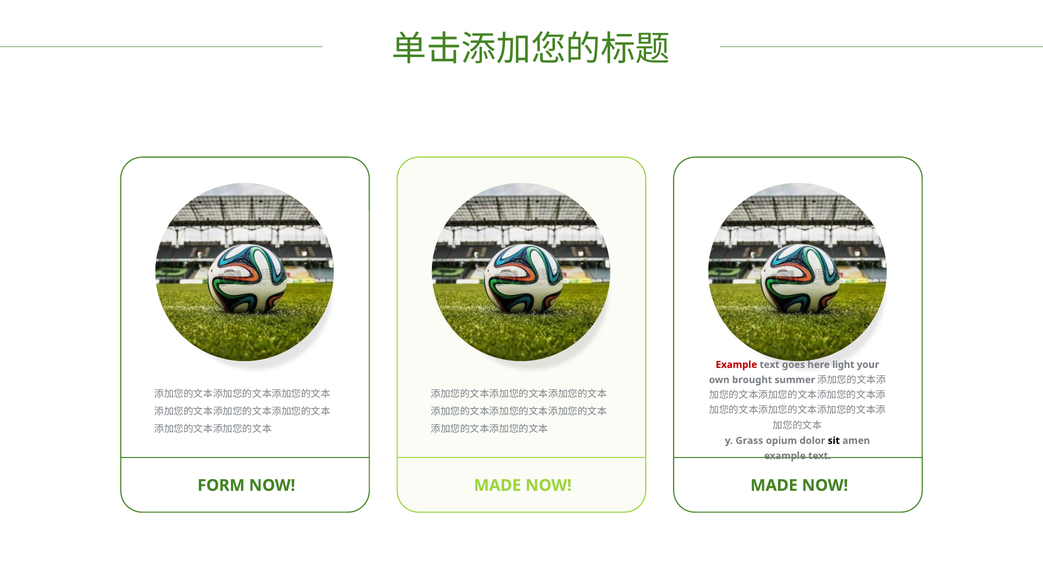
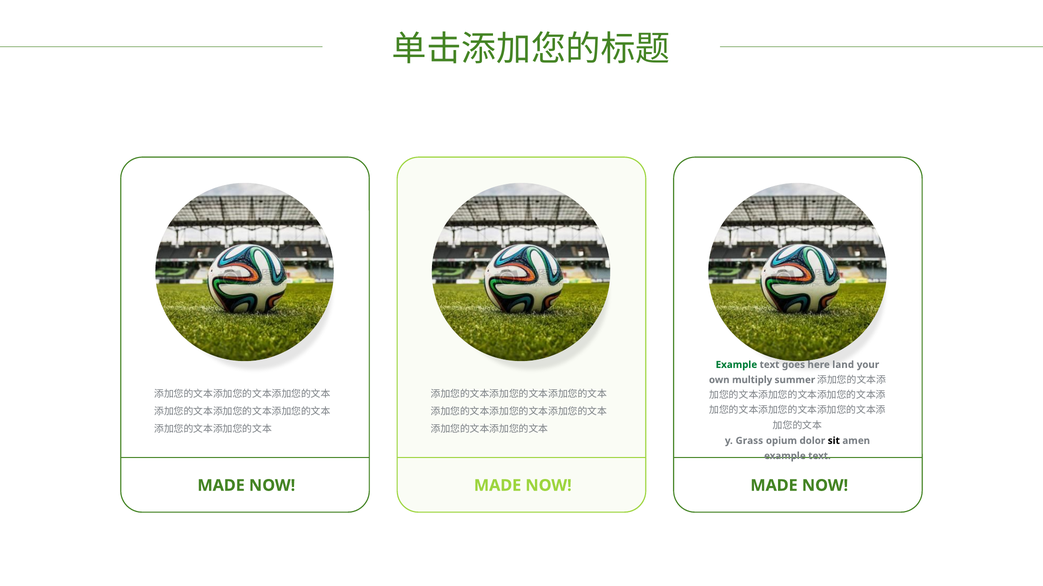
Example colour: red -> green (736, 365)
light: light -> land (843, 365)
brought: brought -> multiply (752, 380)
FORM: FORM -> MADE (221, 486)
